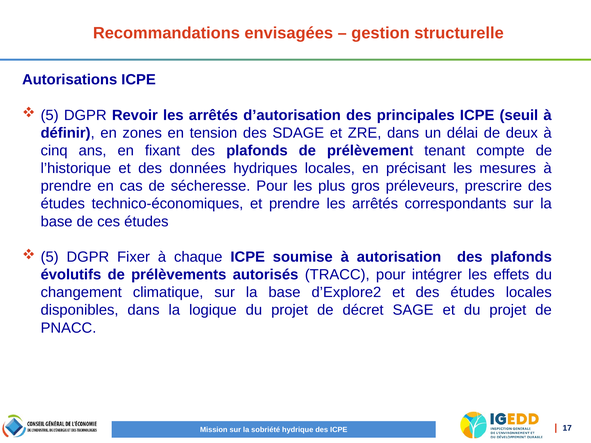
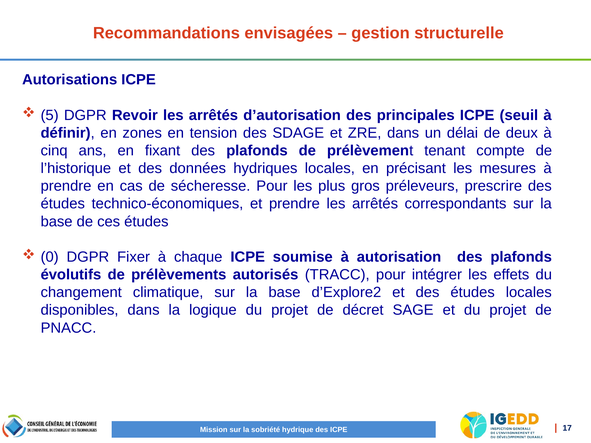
5: 5 -> 0 (50, 257)
